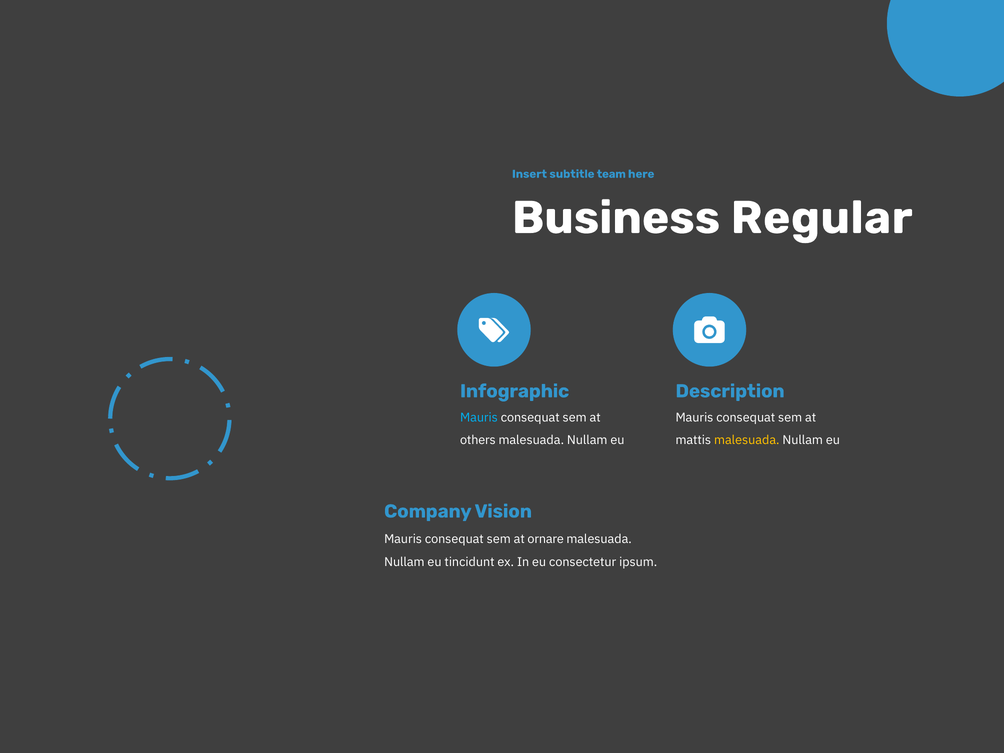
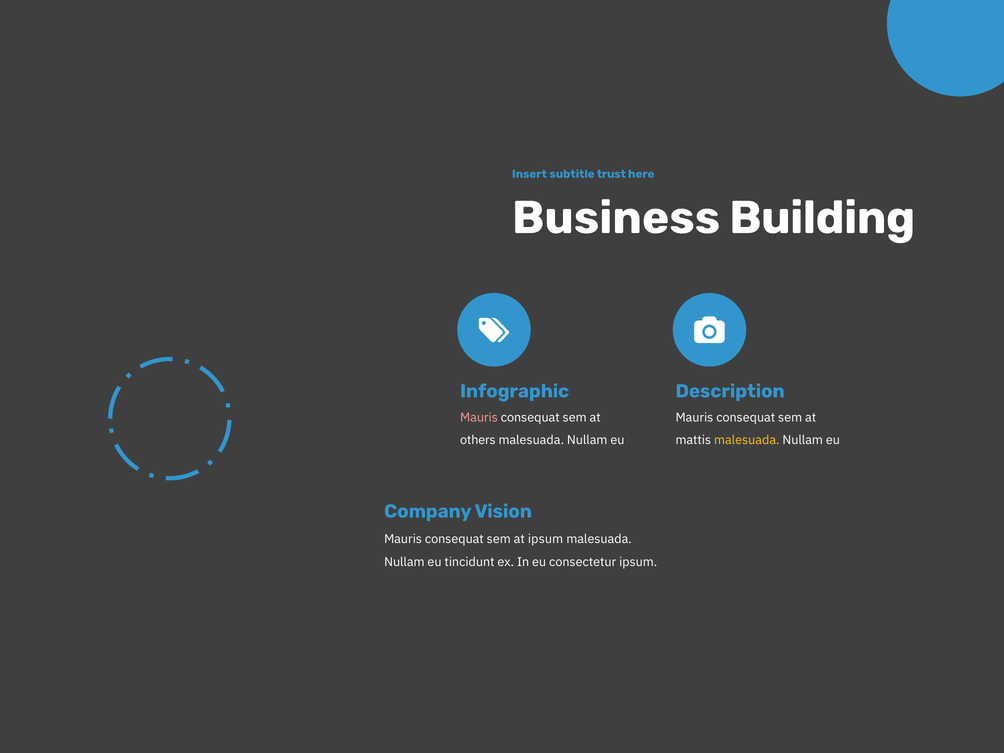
team: team -> trust (611, 174)
Regular: Regular -> Building (822, 218)
Mauris colour: light blue -> pink (479, 418)
at ornare: ornare -> ipsum (546, 539)
